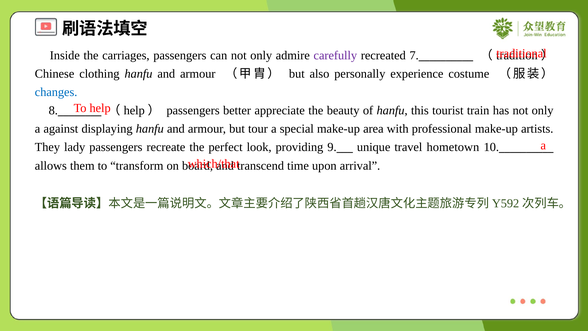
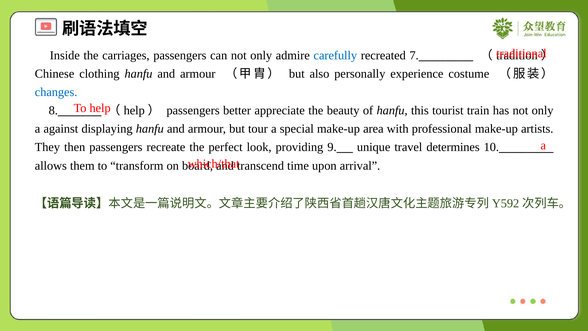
carefully colour: purple -> blue (335, 55)
lady: lady -> then (75, 147)
hometown: hometown -> determines (453, 147)
